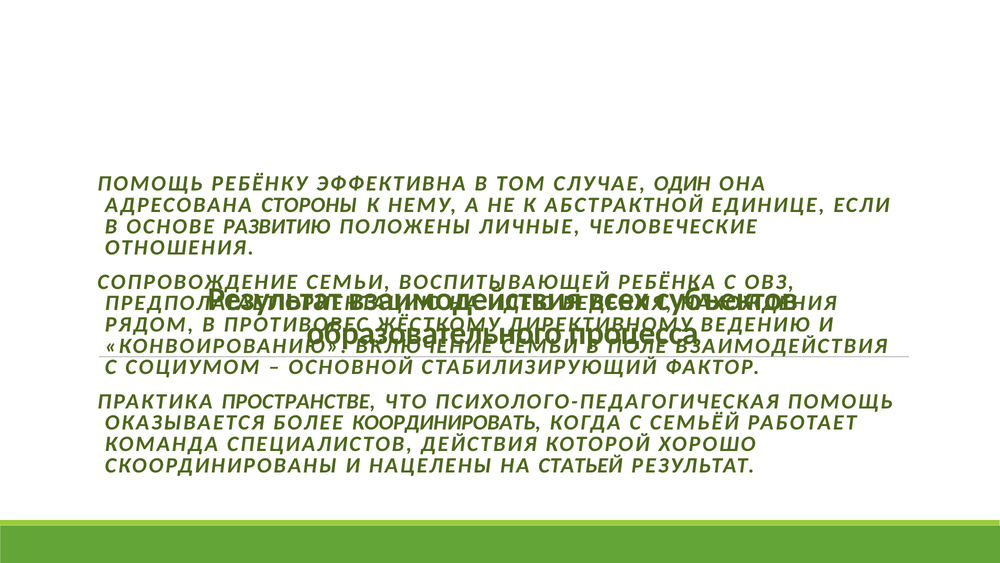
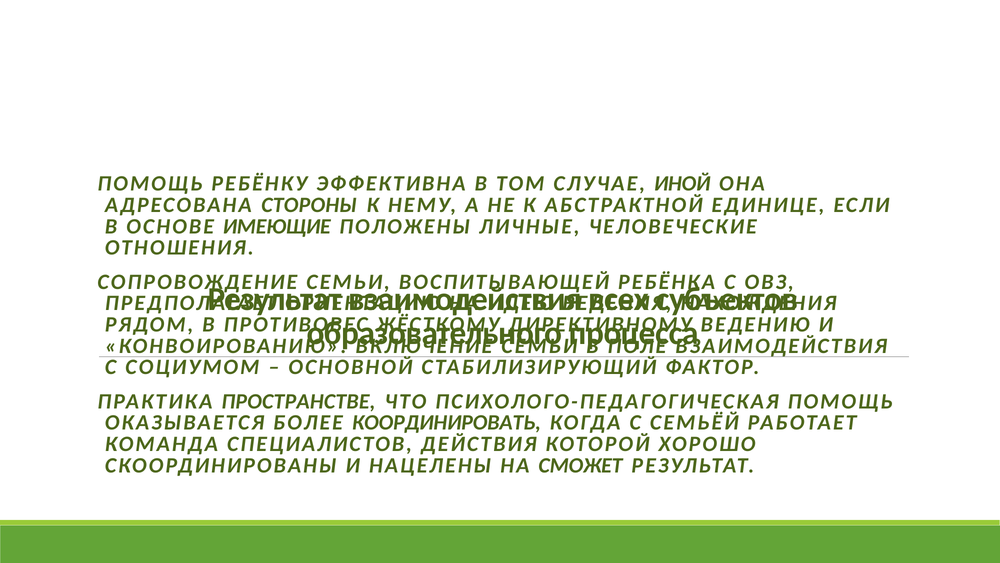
ОДИН: ОДИН -> ИНОЙ (682, 184)
РАЗВИТИЮ: РАЗВИТИЮ -> ИМЕЮЩИЕ (277, 226)
СТАТЬЕЙ: СТАТЬЕЙ -> СМОЖЕТ (581, 465)
